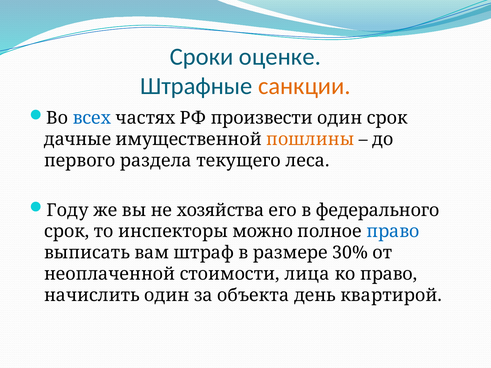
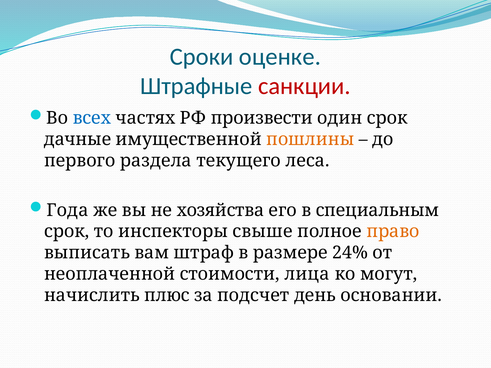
санкции colour: orange -> red (304, 86)
Году: Году -> Года (68, 210)
федерального: федерального -> специальным (378, 210)
можно: можно -> свыше (263, 232)
право colour: blue -> orange (393, 232)
30%: 30% -> 24% (350, 253)
ко право: право -> могут (389, 274)
начислить один: один -> плюс (167, 295)
объекта: объекта -> подсчет (253, 295)
квартирой: квартирой -> основании (391, 295)
